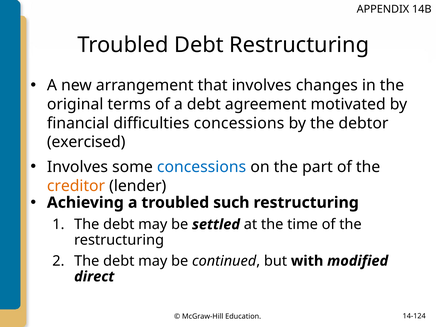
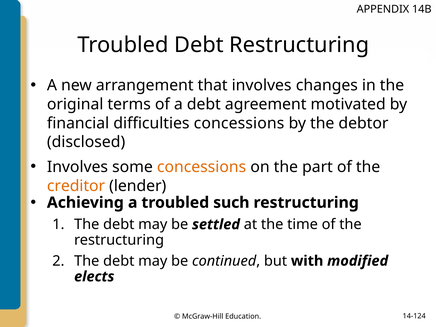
exercised: exercised -> disclosed (86, 142)
concessions colour: blue -> orange (202, 167)
direct: direct -> elects (94, 277)
